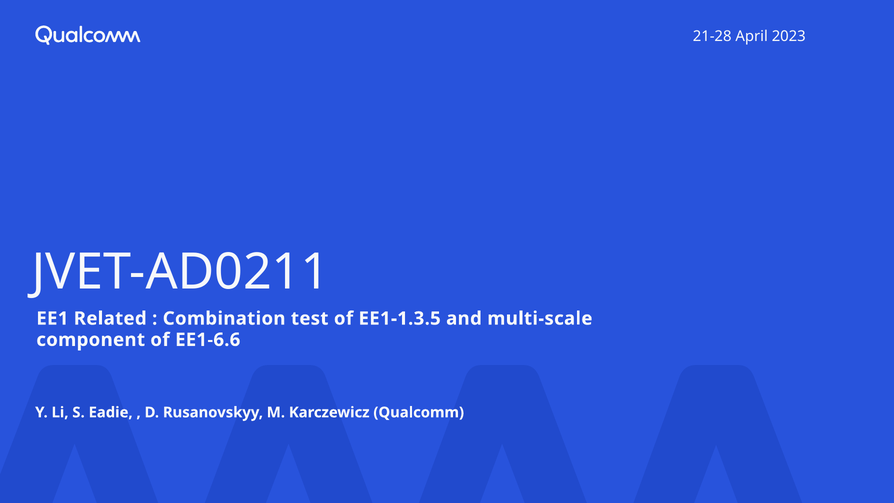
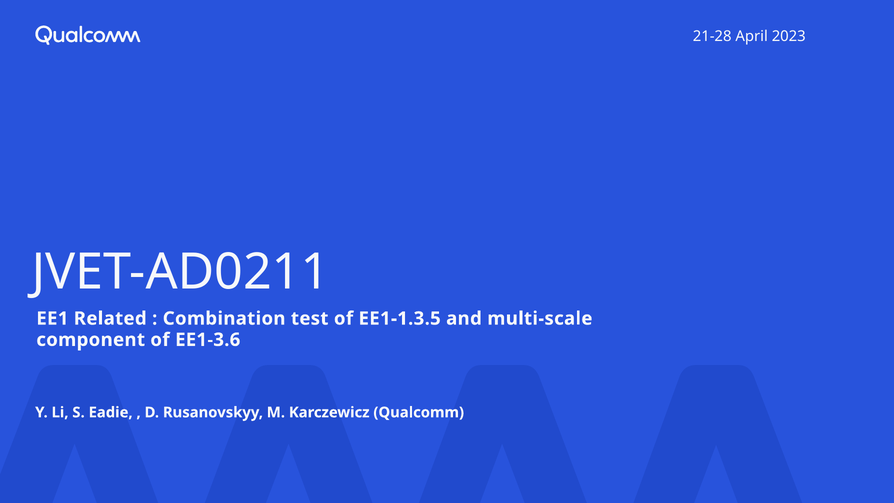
EE1-6.6: EE1-6.6 -> EE1-3.6 (208, 340)
